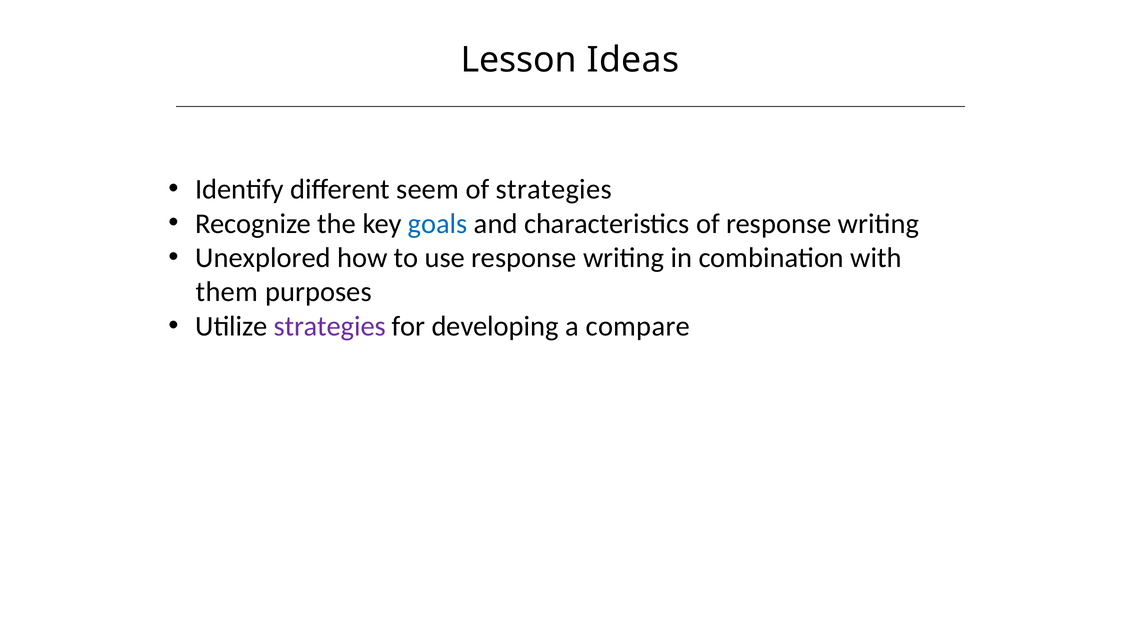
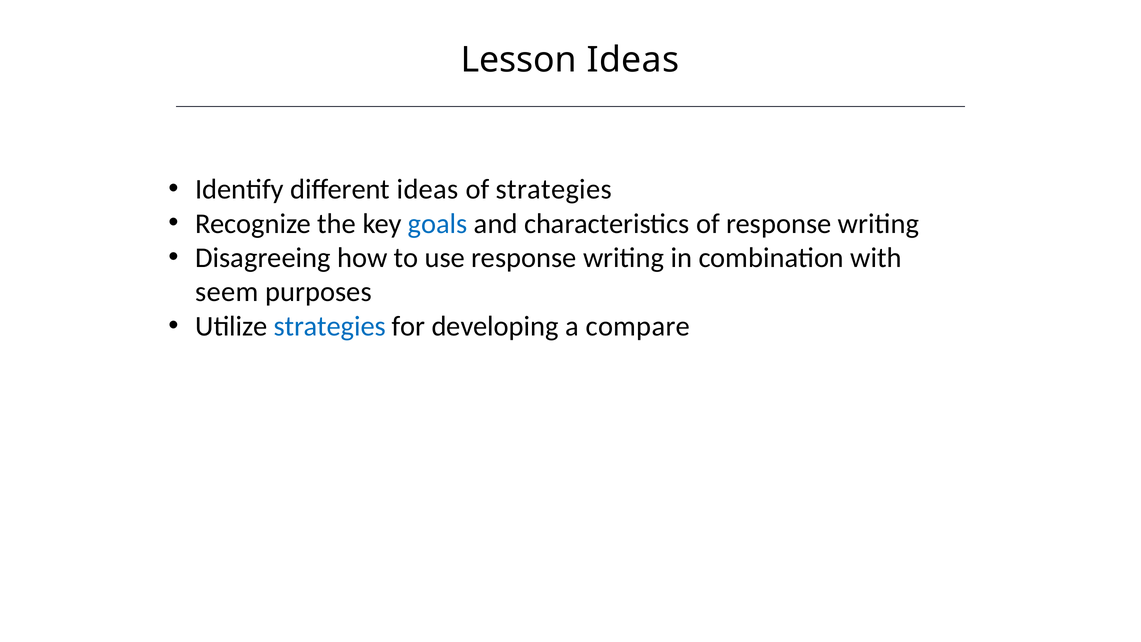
different seem: seem -> ideas (428, 189)
Unexplored: Unexplored -> Disagreeing (263, 258)
them: them -> seem (227, 292)
strategies colour: purple -> blue (330, 326)
